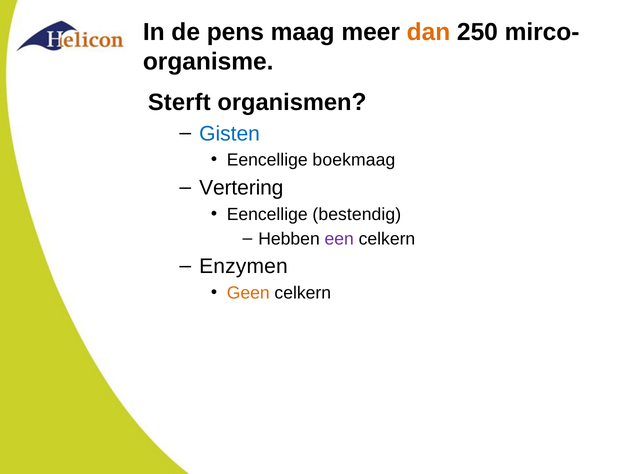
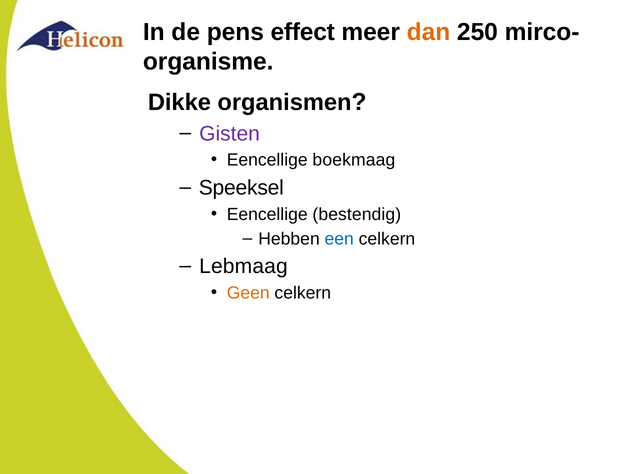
maag: maag -> effect (303, 32)
Sterft: Sterft -> Dikke (179, 102)
Gisten colour: blue -> purple (230, 133)
Vertering: Vertering -> Speeksel (241, 187)
een colour: purple -> blue (339, 238)
Enzymen: Enzymen -> Lebmaag (243, 266)
